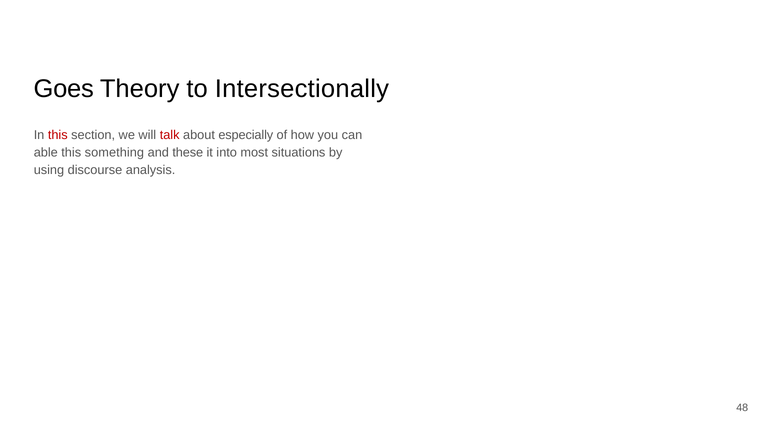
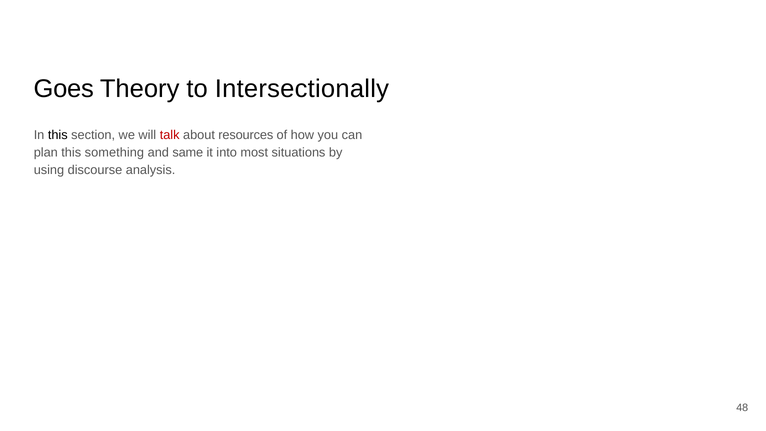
this colour: red -> black (58, 135)
especially: especially -> resources (246, 135)
able: able -> plan (46, 153)
these: these -> same (188, 153)
